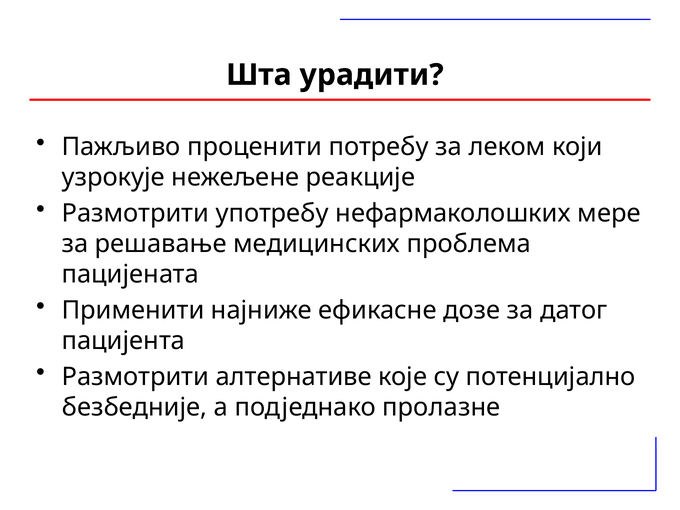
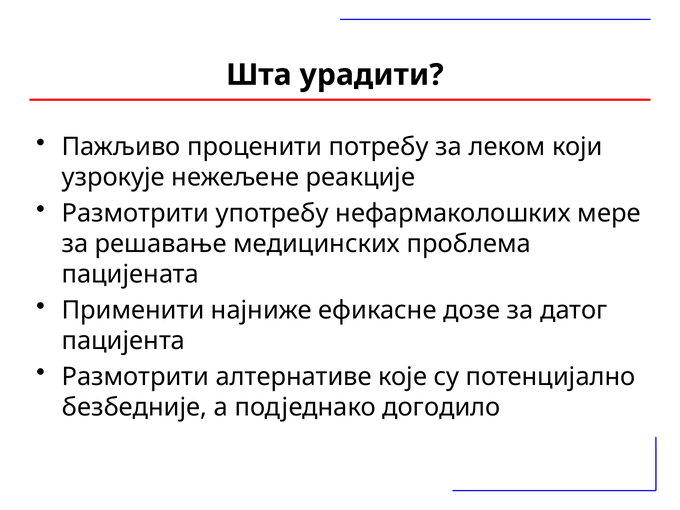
пролазне: пролазне -> догодило (441, 407)
